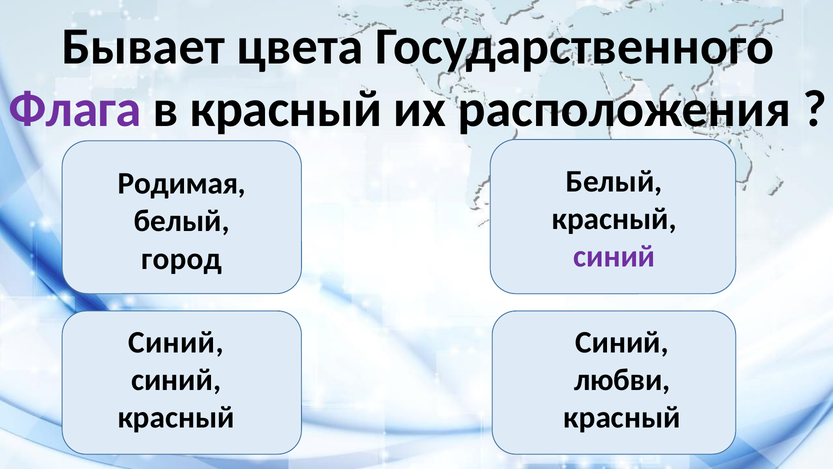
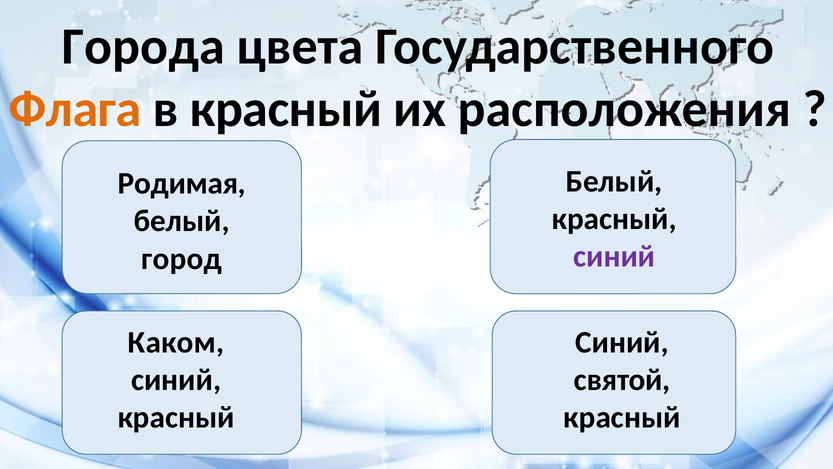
Бывает: Бывает -> Города (143, 47)
Флага colour: purple -> orange (75, 109)
Синий: Синий -> Каком (176, 342)
любви: любви -> святой (622, 379)
